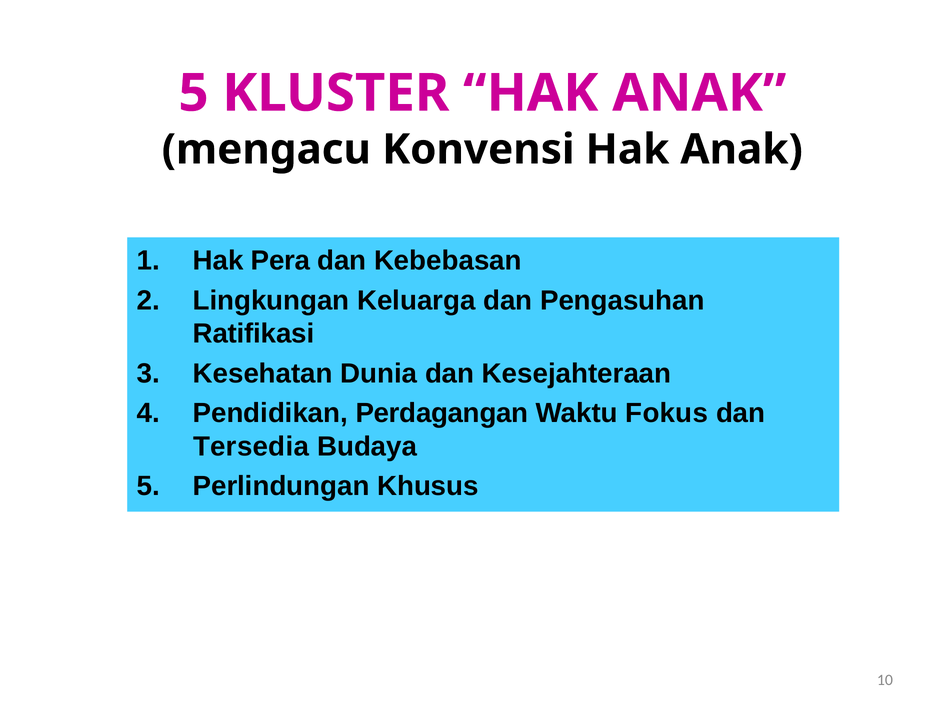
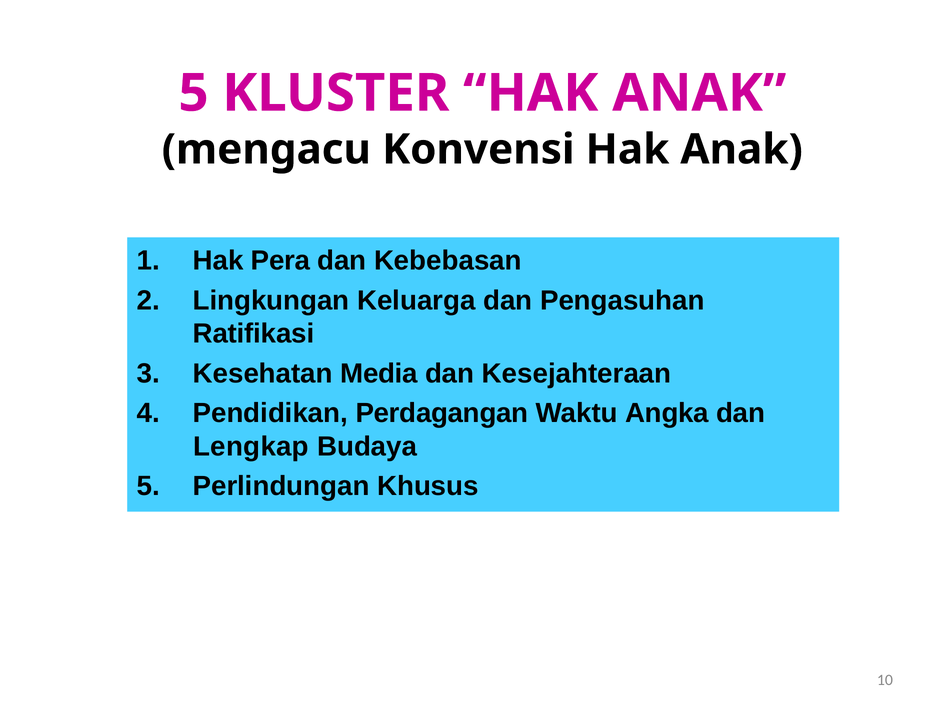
Dunia: Dunia -> Media (379, 374)
Fokus: Fokus -> Angka (667, 414)
Tersedia: Tersedia -> Lengkap (251, 447)
